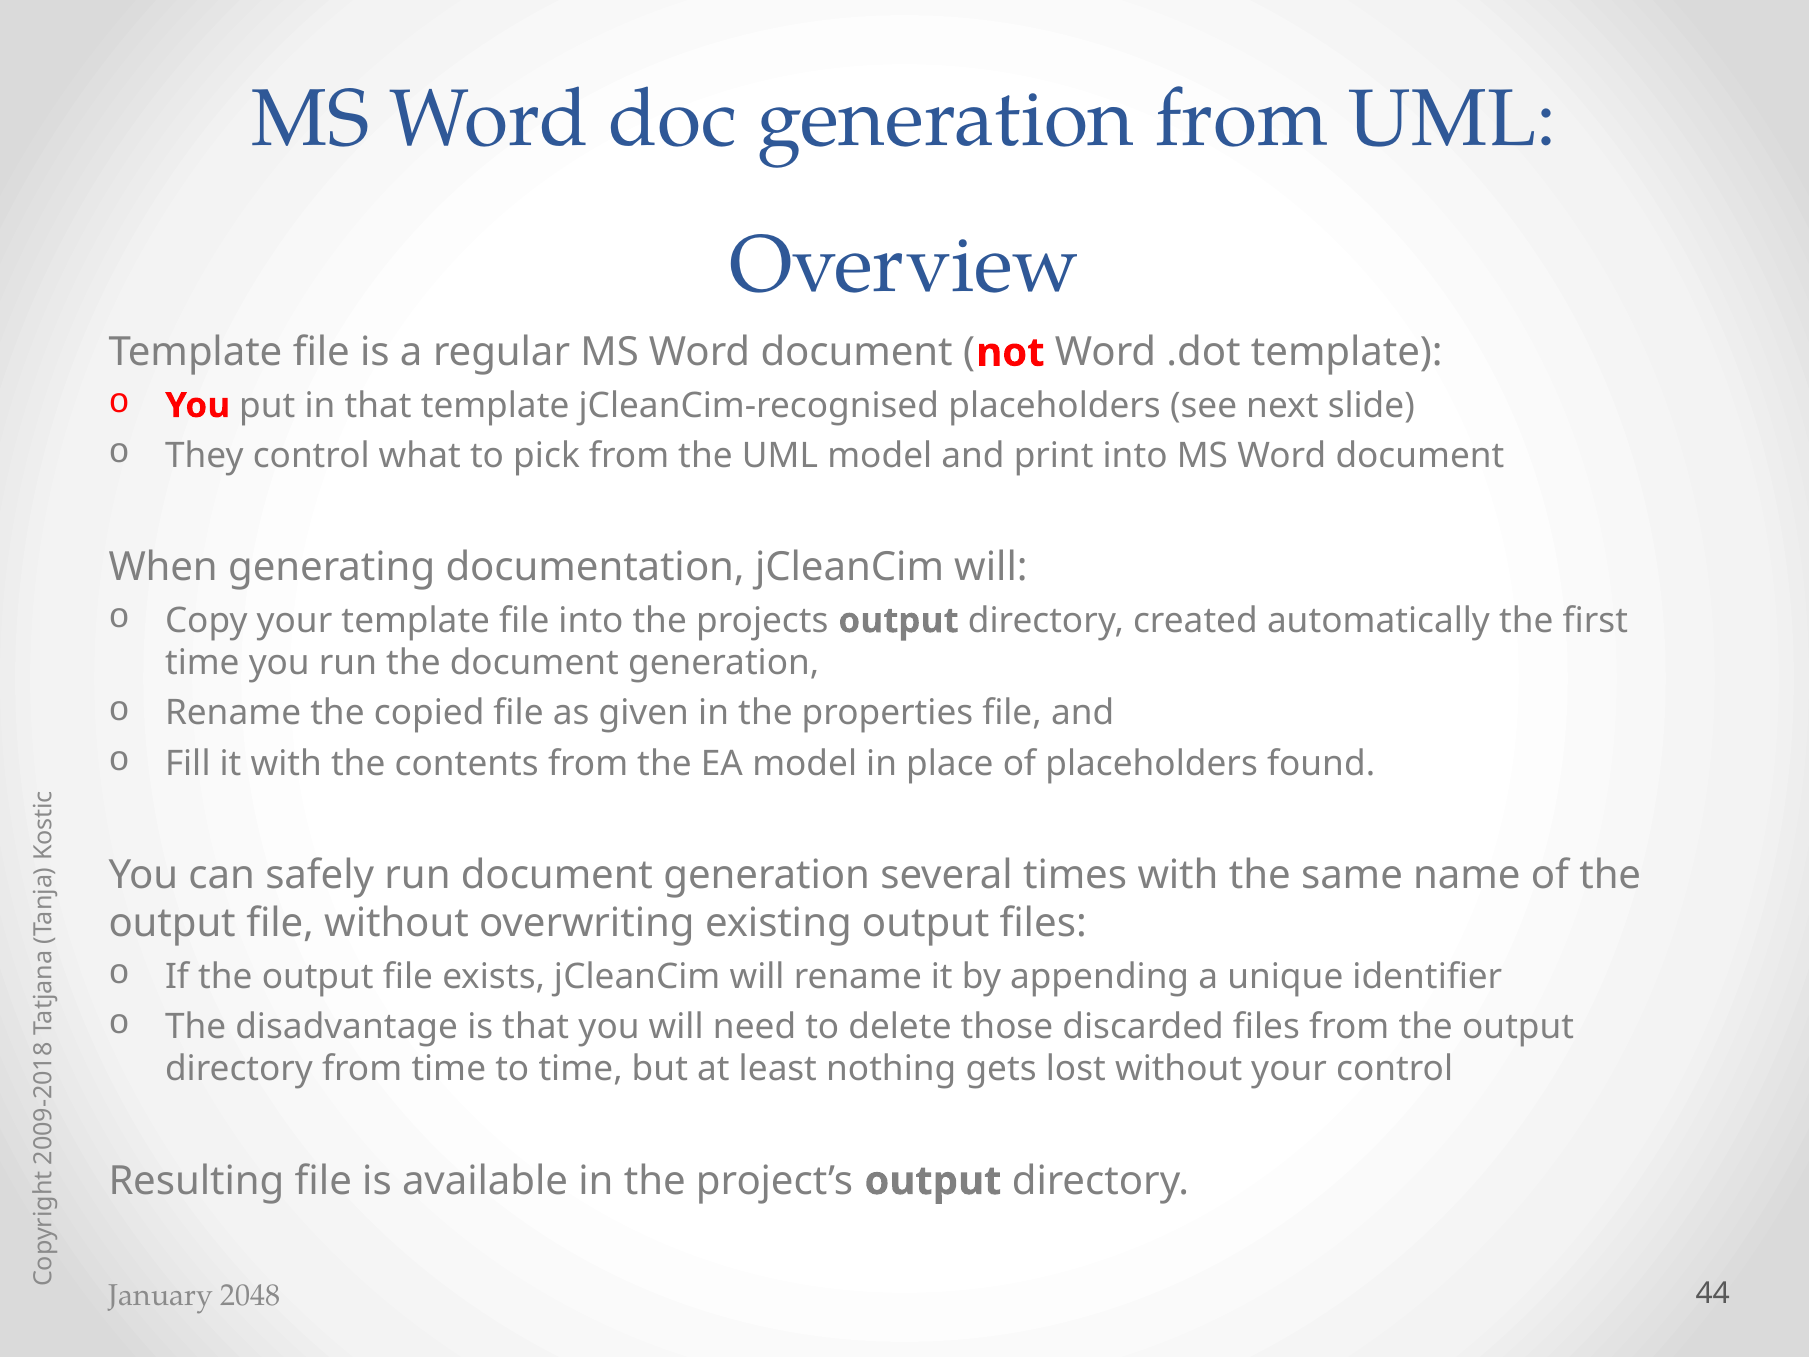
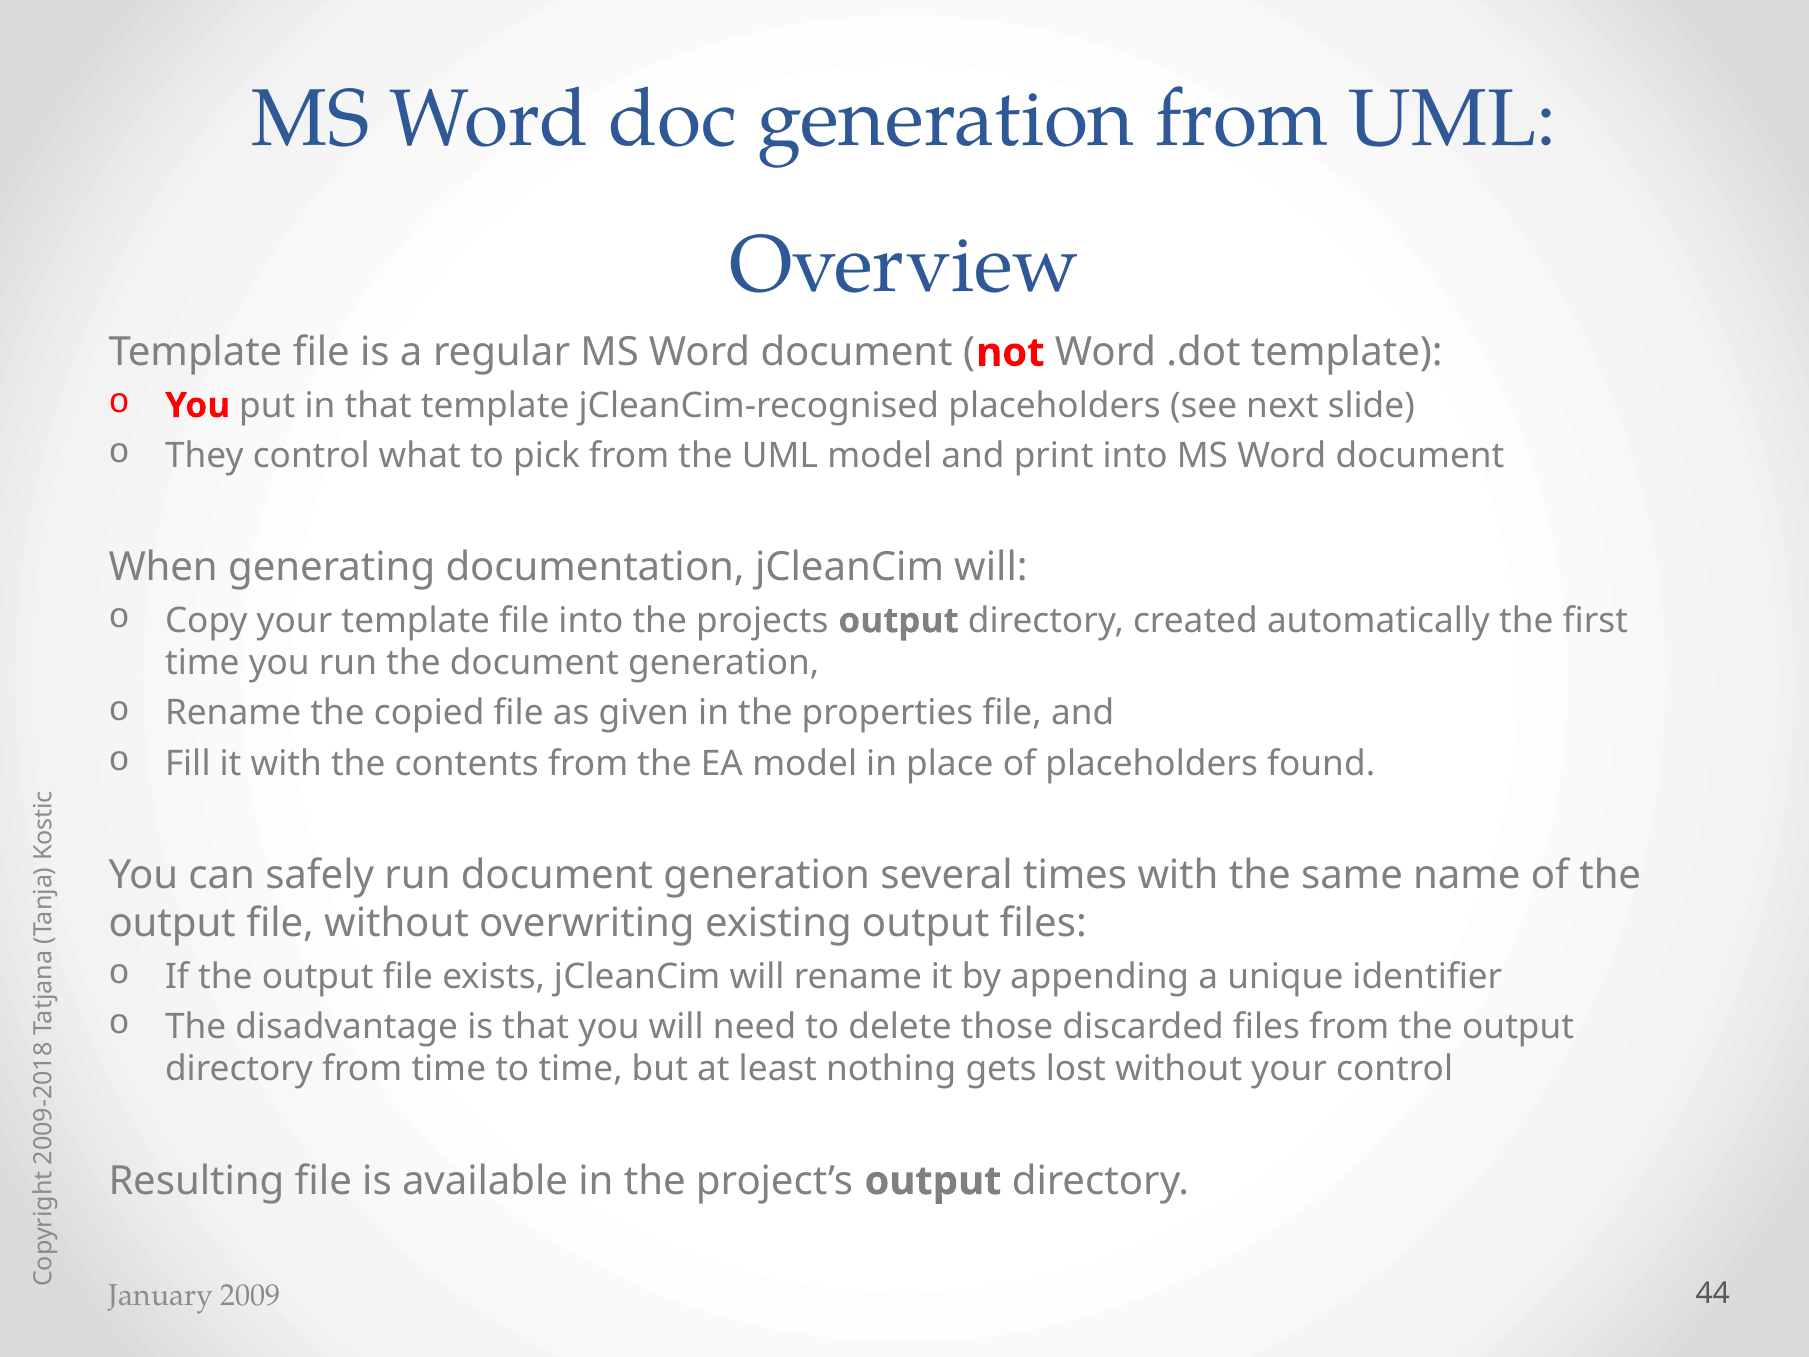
2048: 2048 -> 2009 (251, 1296)
